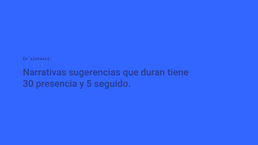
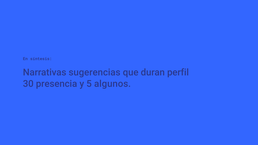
tiene: tiene -> perfil (178, 73)
seguido: seguido -> algunos (112, 84)
